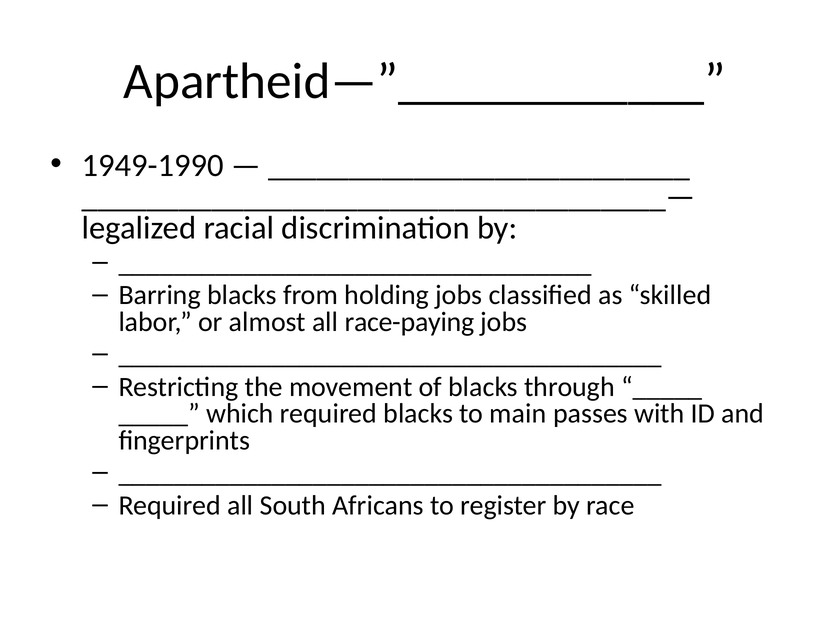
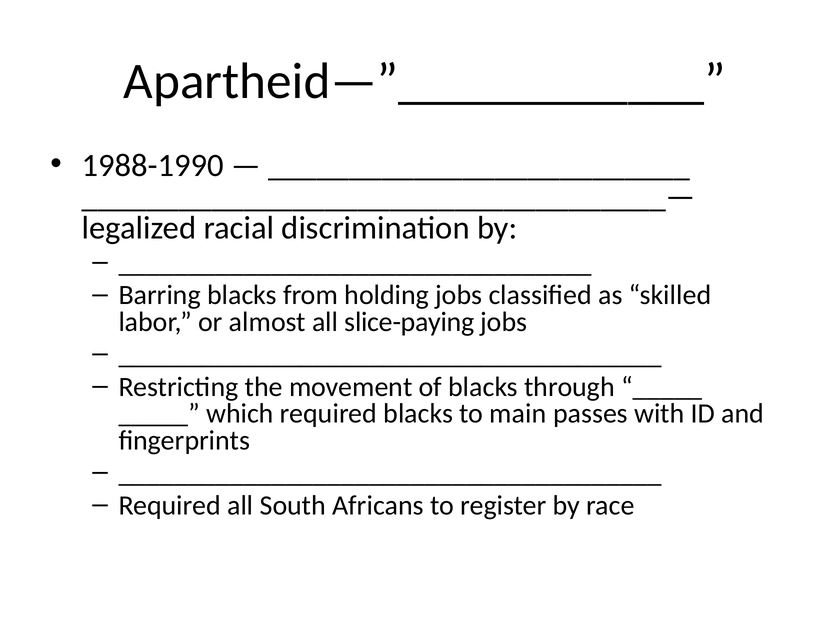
1949-1990: 1949-1990 -> 1988-1990 (153, 165)
race-paying: race-paying -> slice-paying (409, 322)
